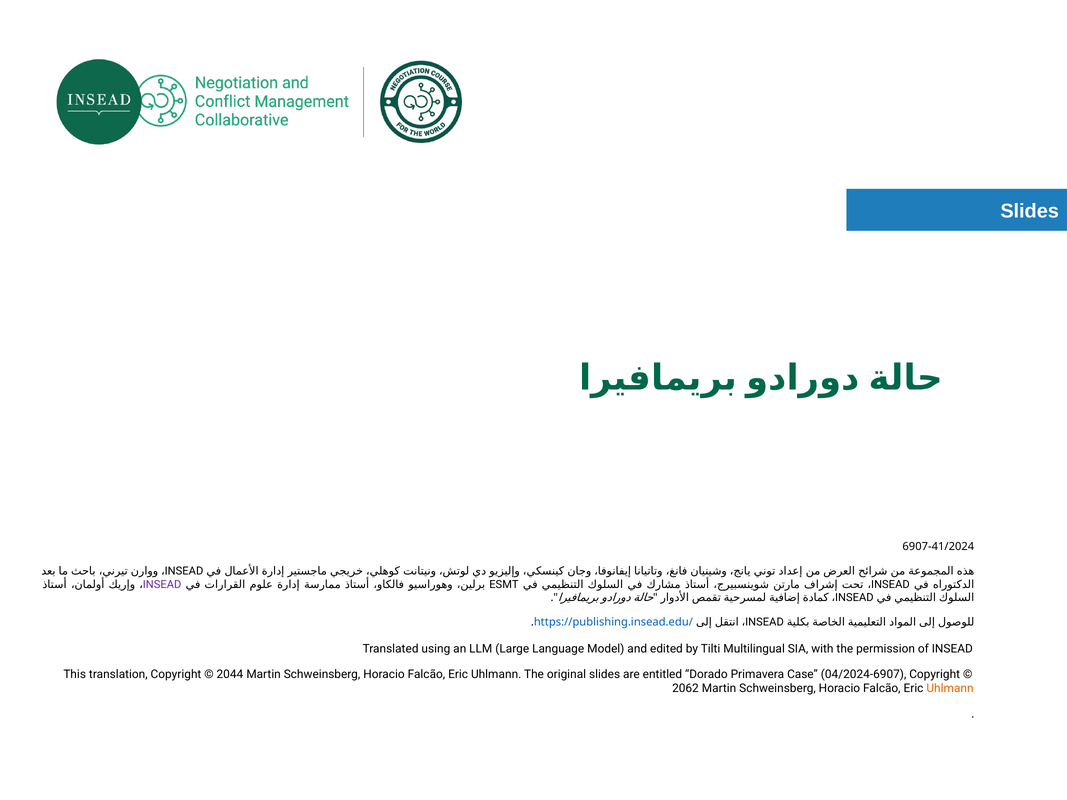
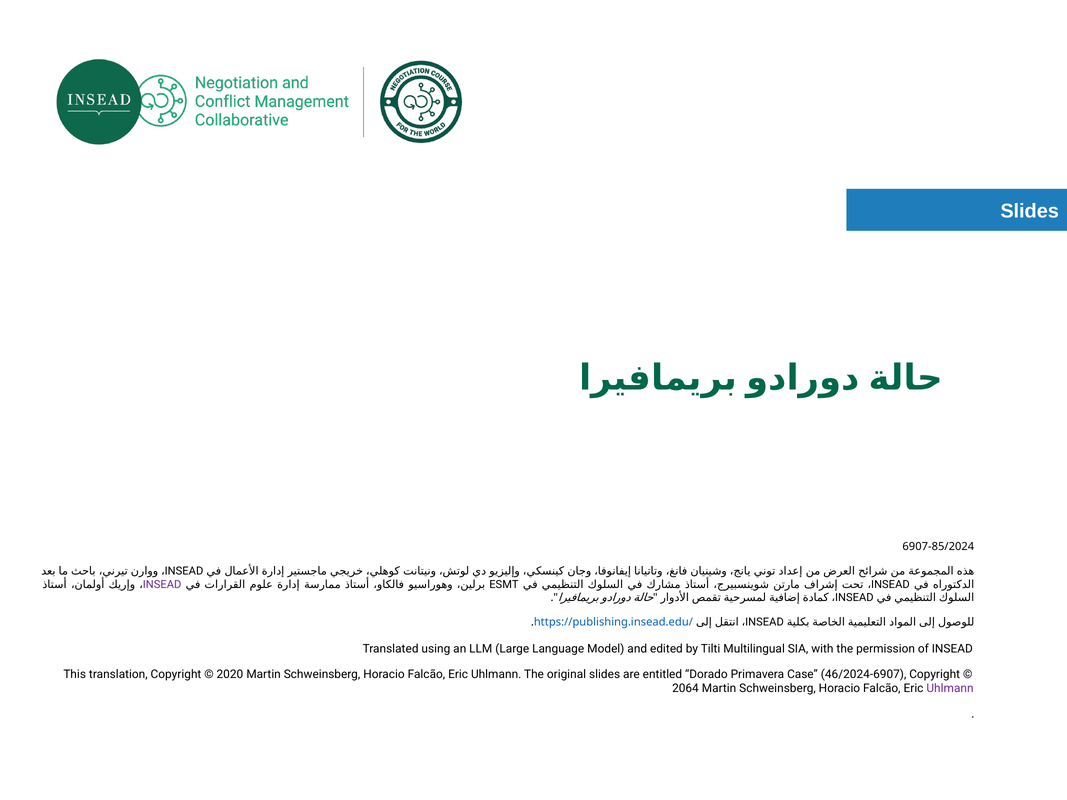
6907-41/2024: 6907-41/2024 -> 6907-85/2024 (938, 547)
2044: 2044 -> 2020 (230, 675)
04/2024-6907: 04/2024-6907 -> 46/2024-6907 (864, 675)
2062: 2062 -> 2064 (685, 689)
Uhlmann colour: orange -> purple (950, 689)
